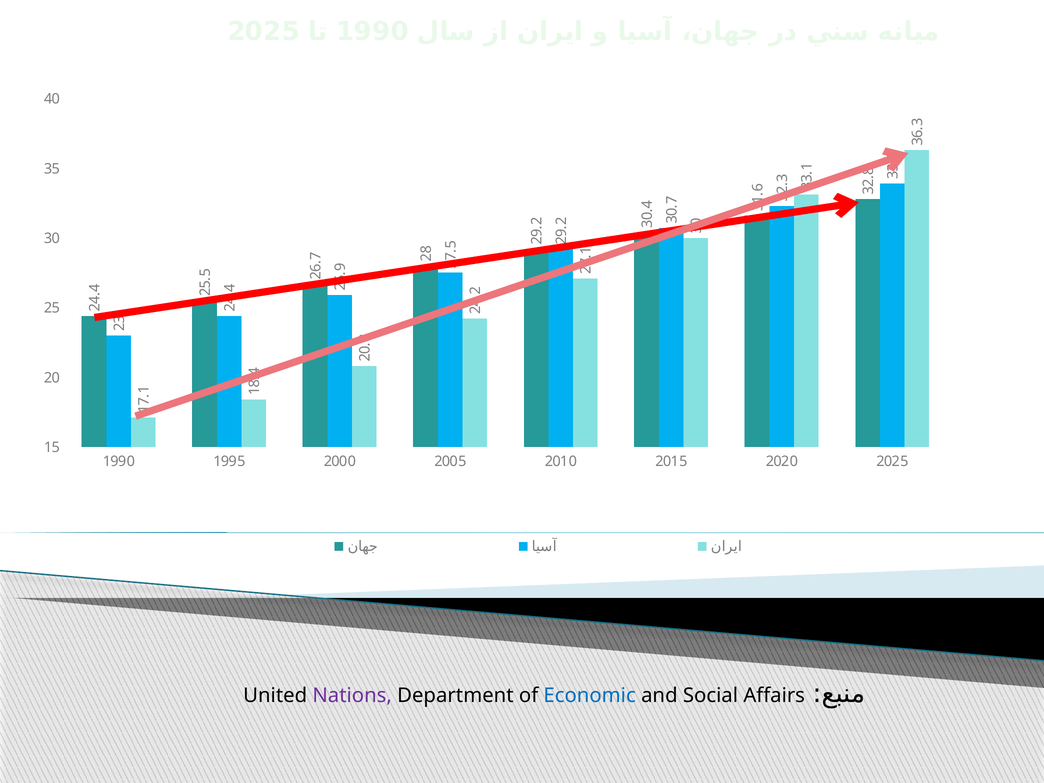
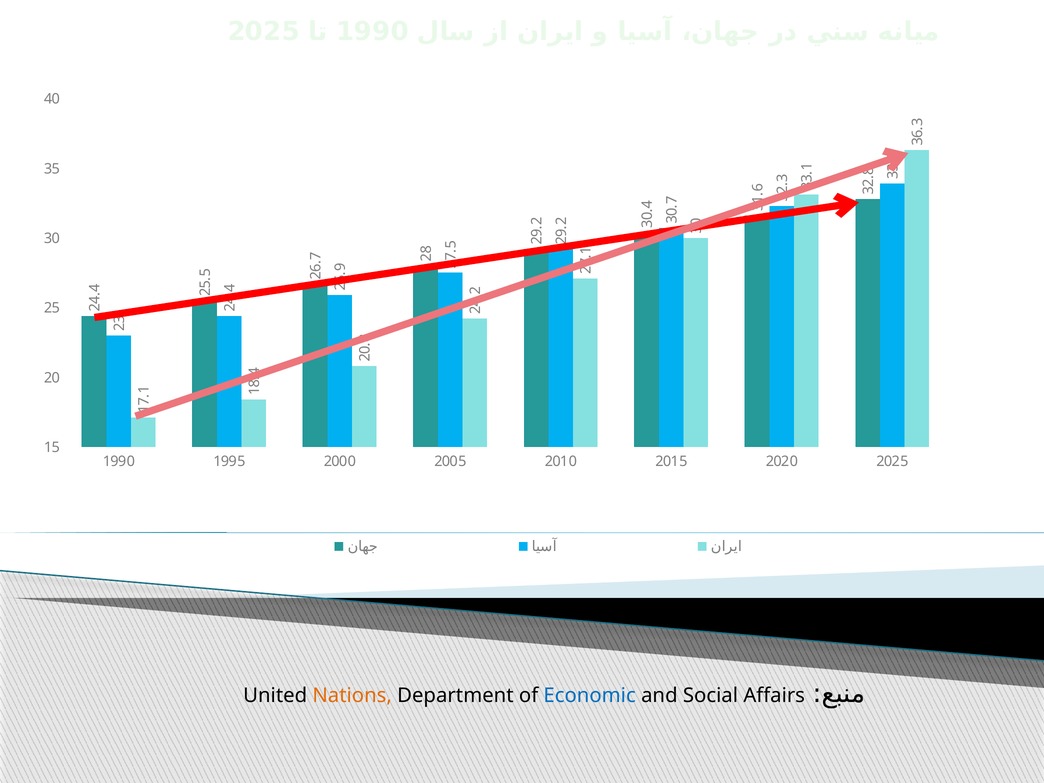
Nations colour: purple -> orange (352, 696)
